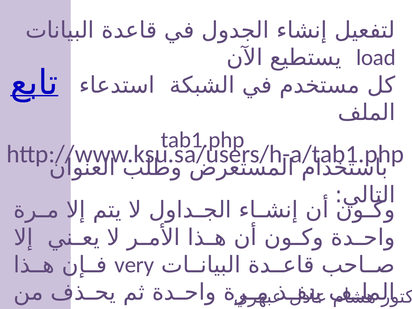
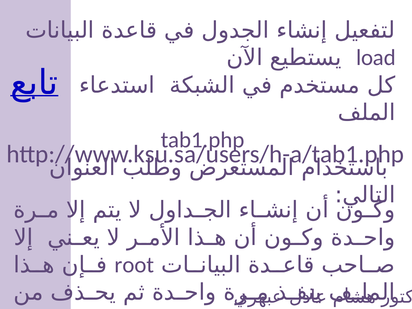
very: very -> root (134, 265)
